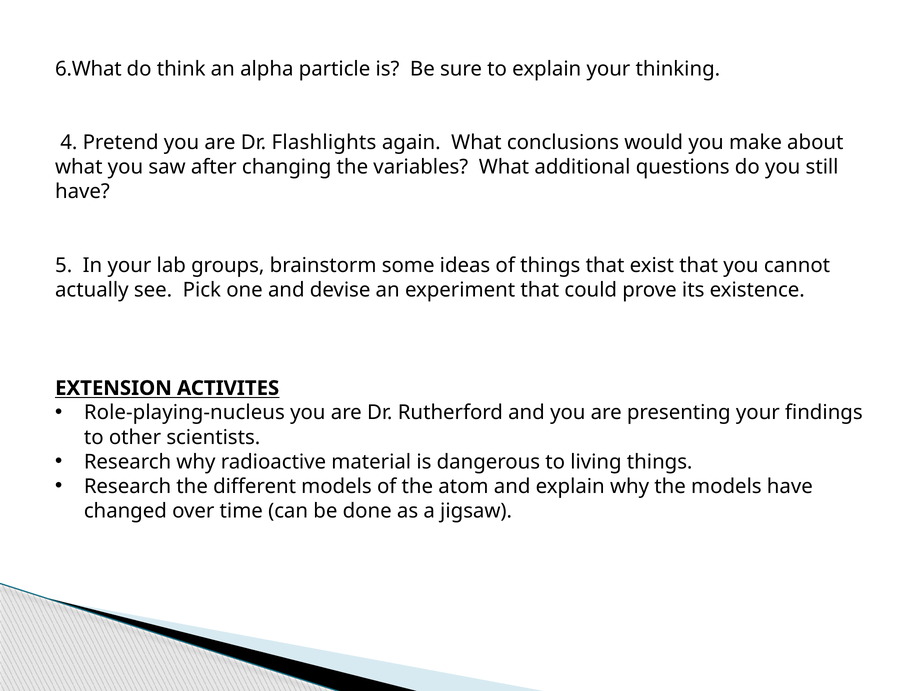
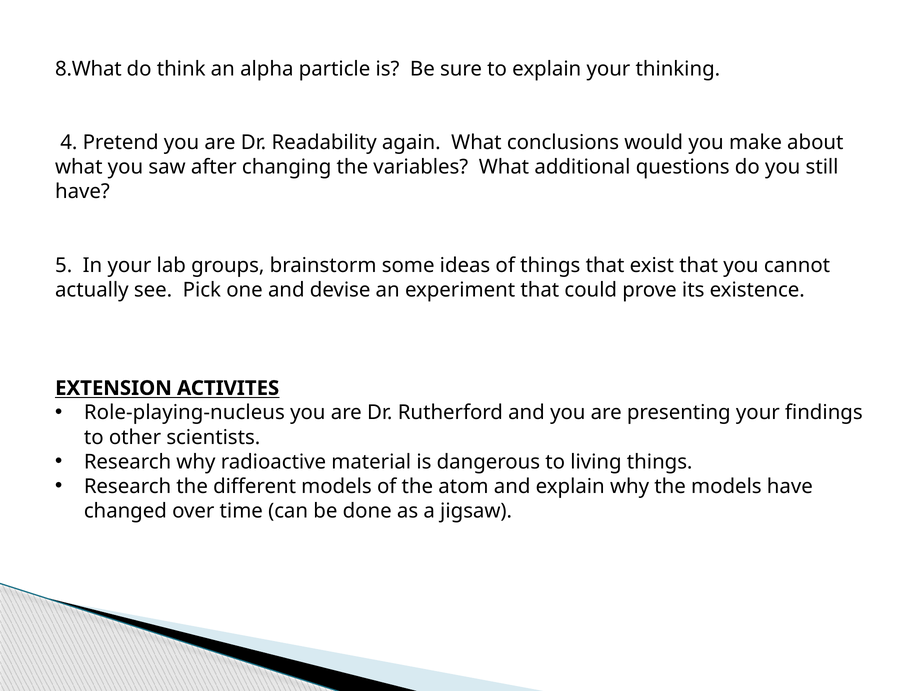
6.What: 6.What -> 8.What (88, 69)
Flashlights: Flashlights -> Readability (324, 143)
